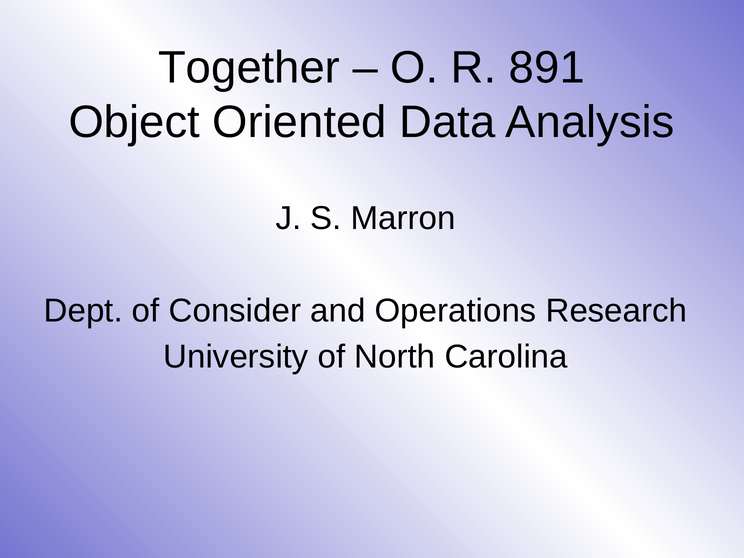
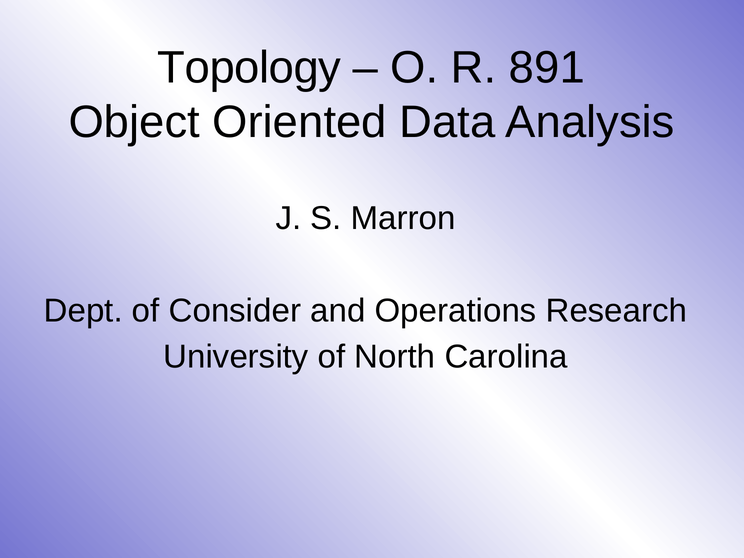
Together: Together -> Topology (249, 68)
